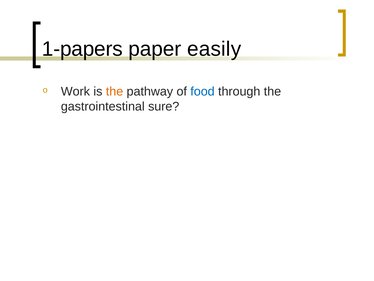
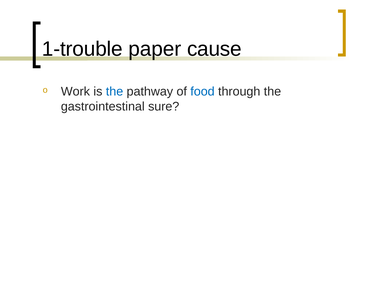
1-papers: 1-papers -> 1-trouble (82, 49)
easily: easily -> cause (214, 49)
the colour: orange -> blue (115, 91)
